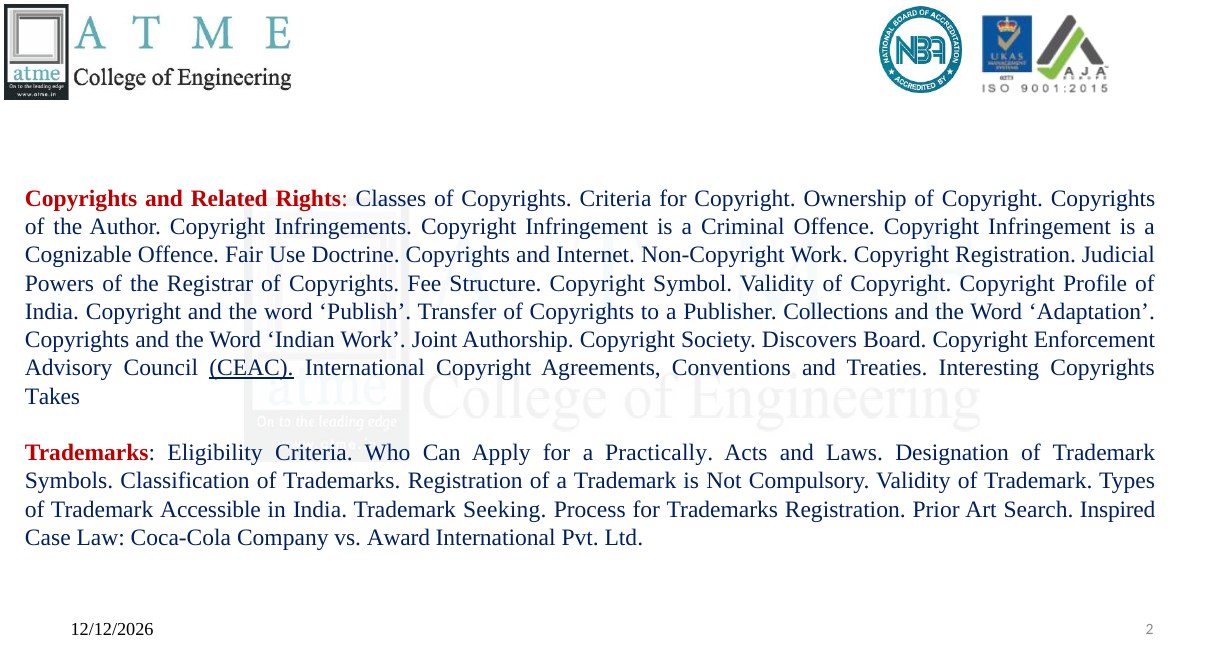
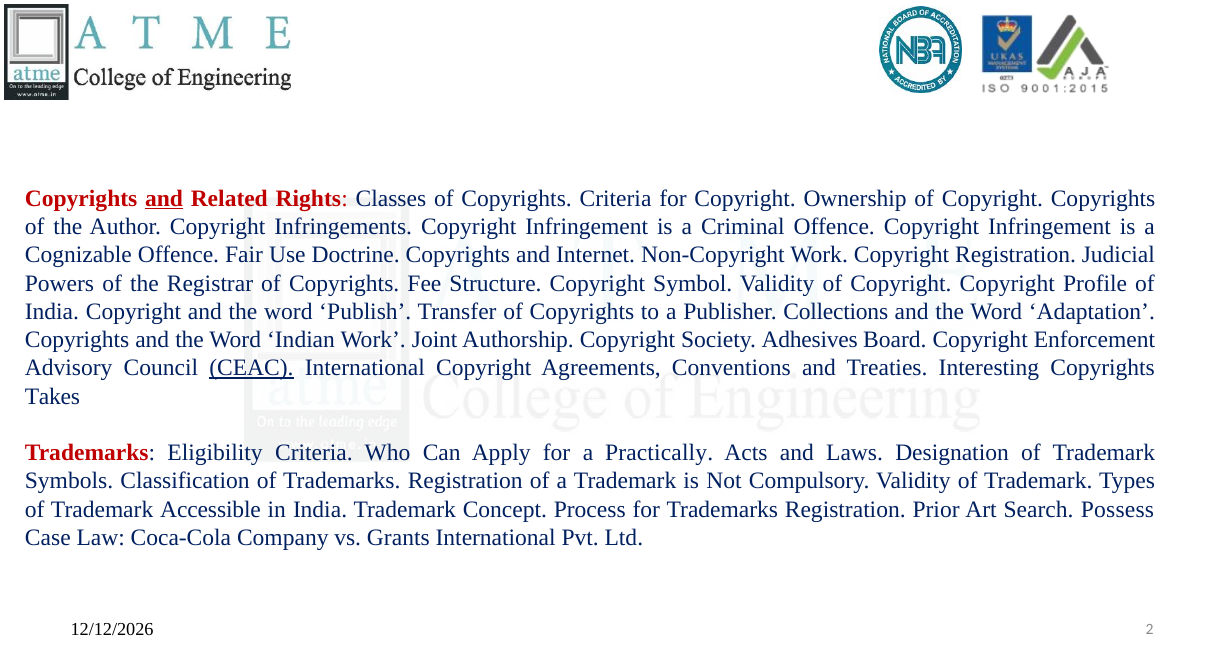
and underline: none -> present (164, 199)
Discovers: Discovers -> Adhesives (810, 340)
Seeking: Seeking -> Concept (505, 509)
Inspired: Inspired -> Possess (1117, 509)
Award: Award -> Grants (398, 538)
